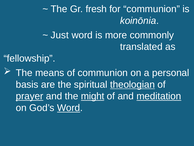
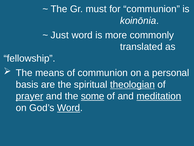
fresh: fresh -> must (96, 9)
might: might -> some (93, 96)
